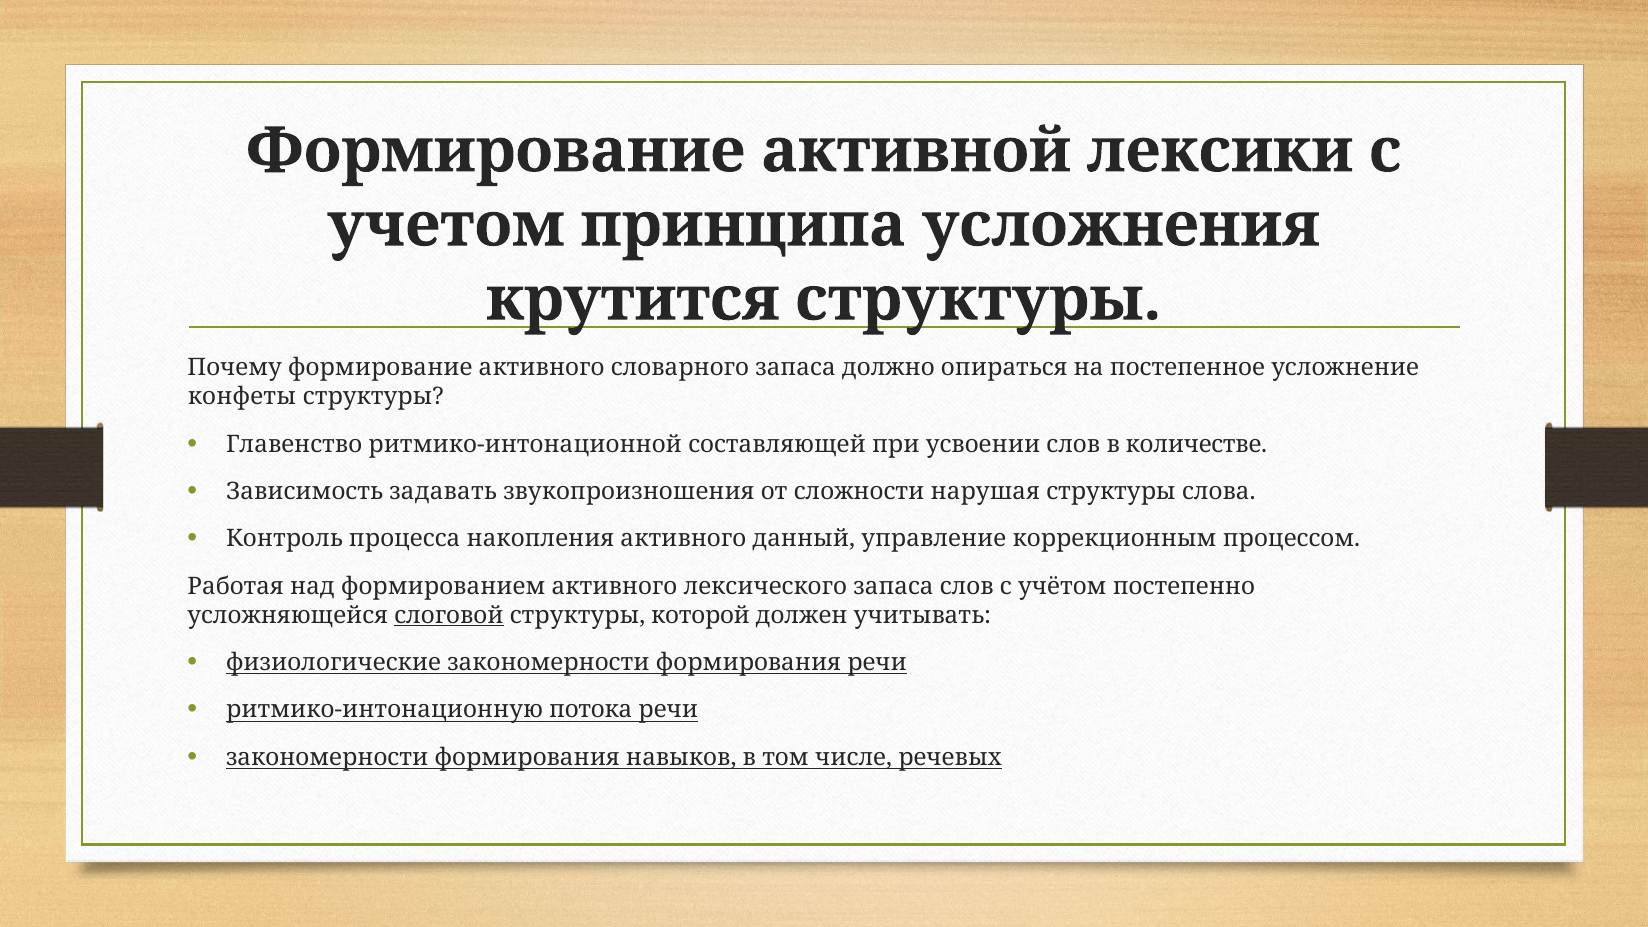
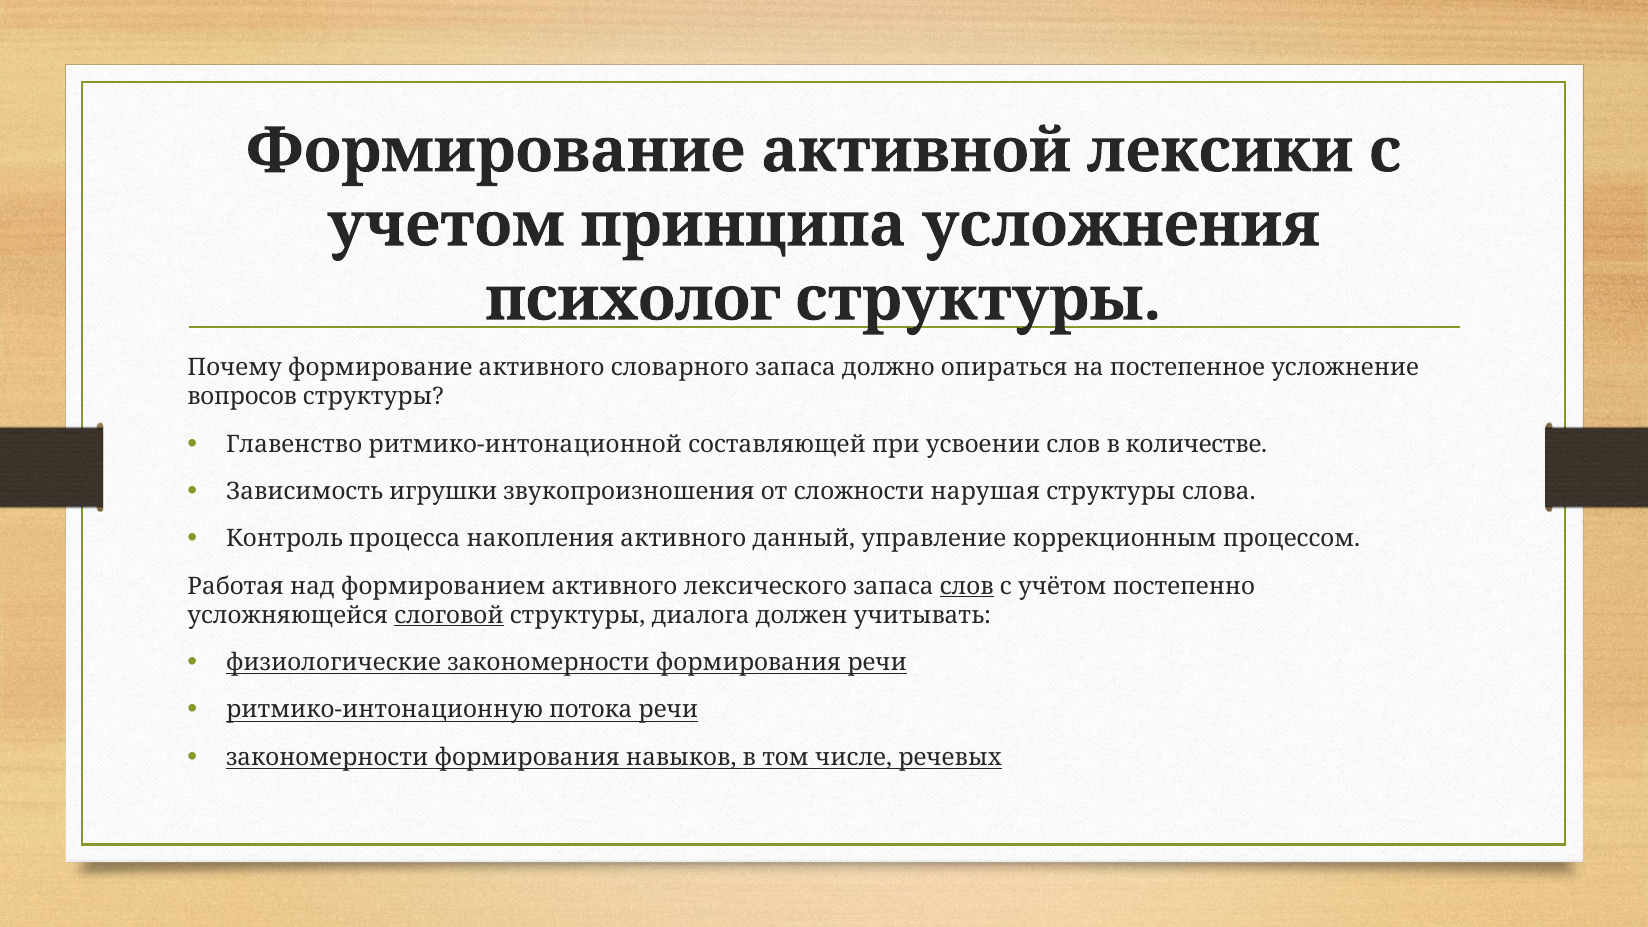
крутится: крутится -> психолог (633, 299)
конфеты: конфеты -> вопросов (242, 397)
задавать: задавать -> игрушки (443, 492)
слов underline: none -> present (967, 586)
которой: которой -> диалога (701, 615)
